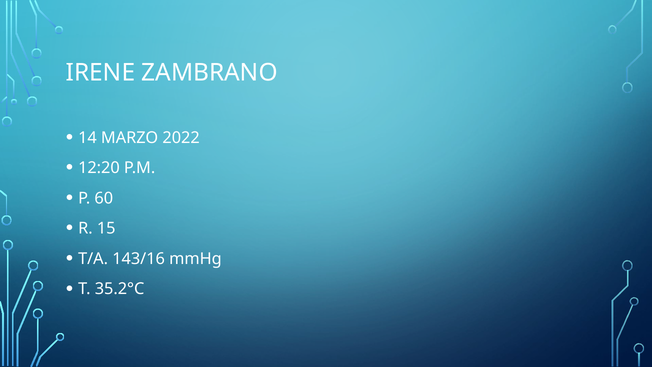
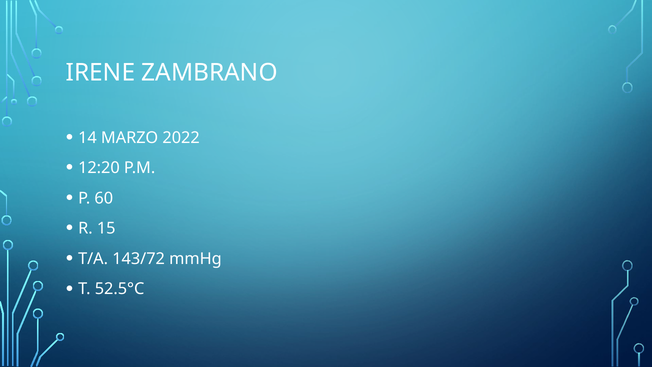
143/16: 143/16 -> 143/72 (139, 259)
35.2°C: 35.2°C -> 52.5°C (120, 289)
